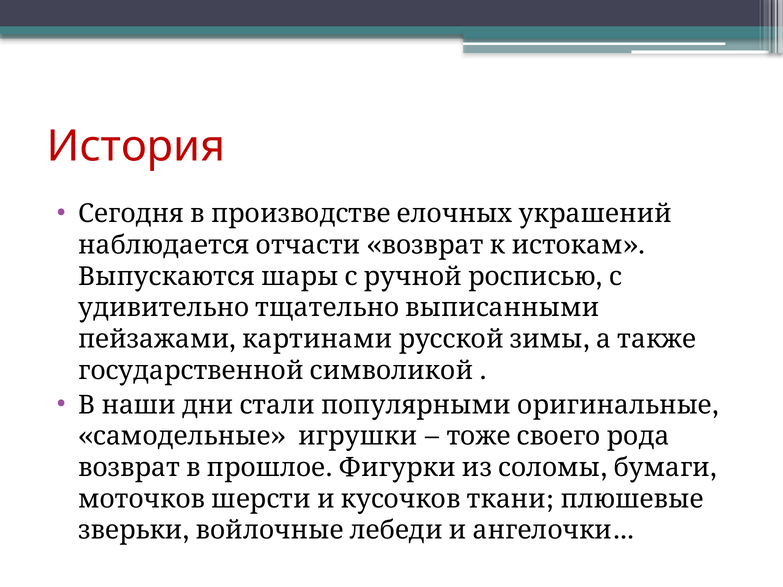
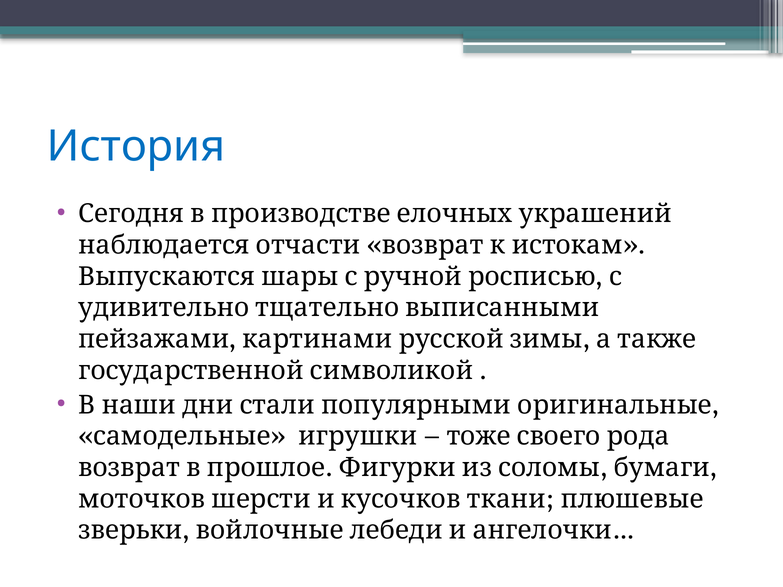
История colour: red -> blue (136, 147)
